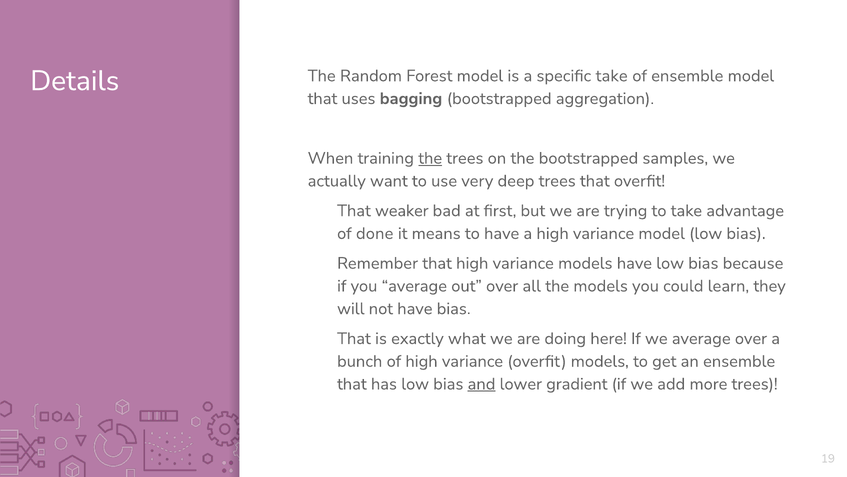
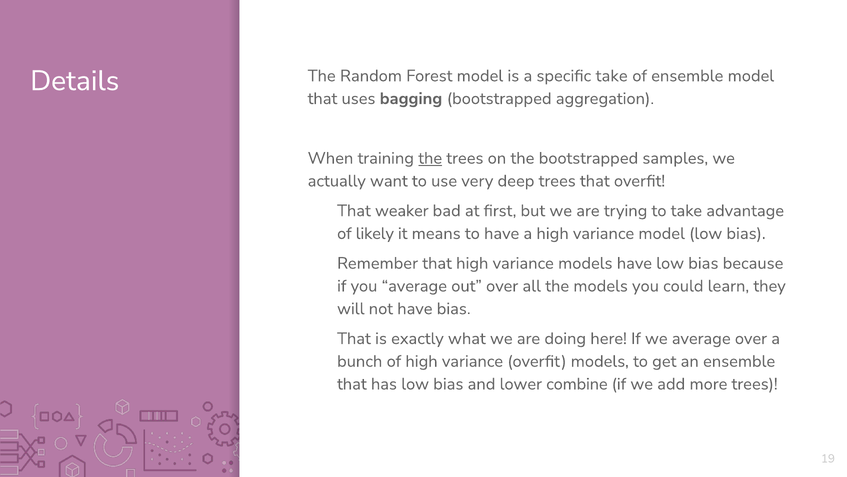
done: done -> likely (375, 233)
and underline: present -> none (481, 384)
gradient: gradient -> combine (577, 384)
